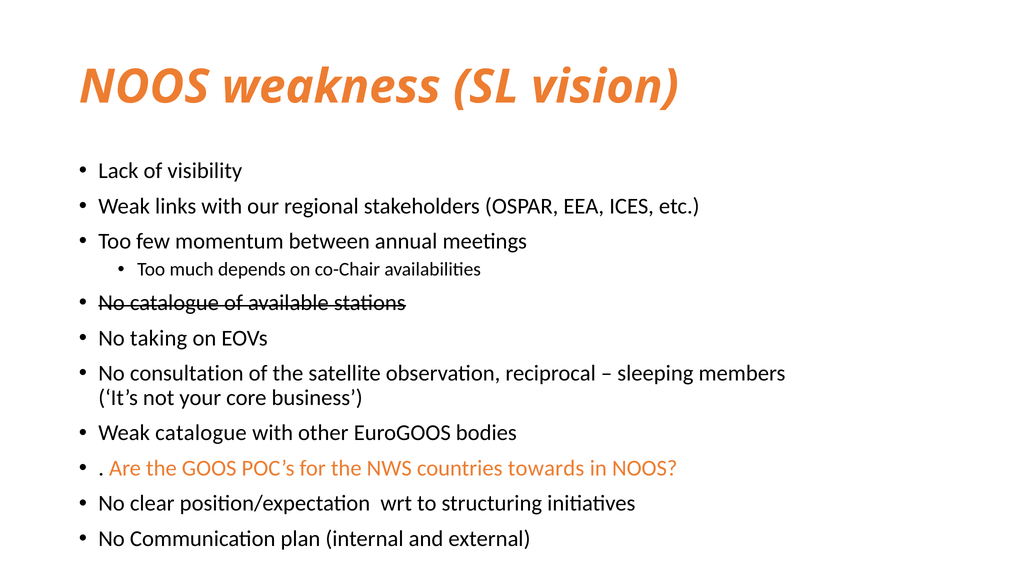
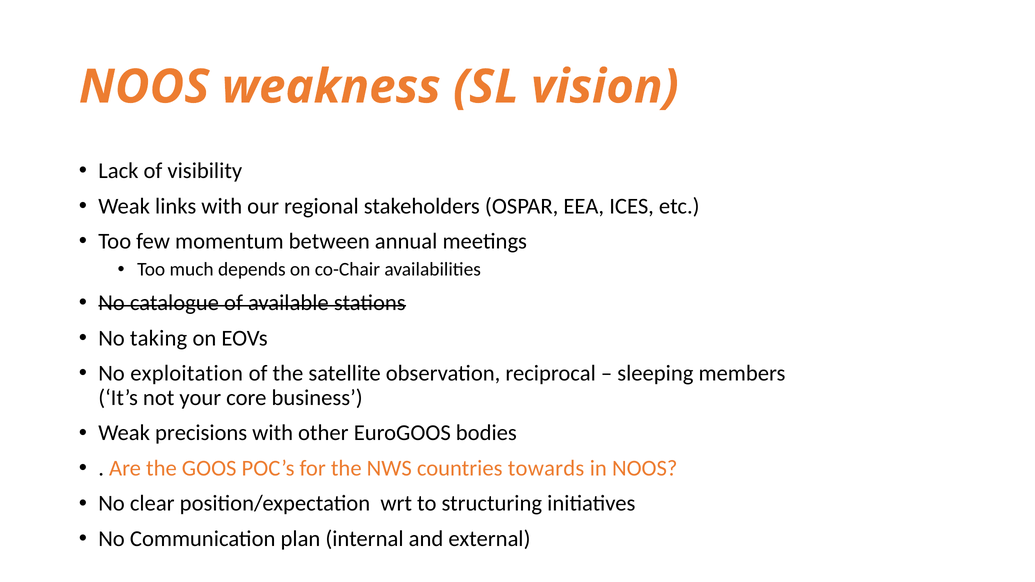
consultation: consultation -> exploitation (187, 373)
Weak catalogue: catalogue -> precisions (201, 433)
